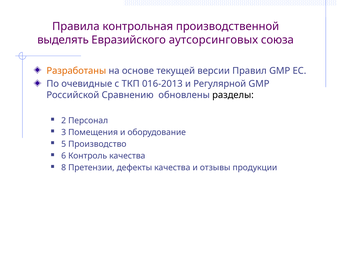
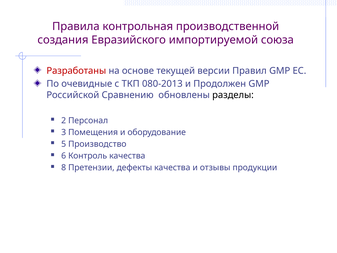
выделять: выделять -> создания (63, 40)
аутсорсинговых: аутсорсинговых -> импортируемой (213, 40)
Разработаны colour: orange -> red (76, 71)
016-2013: 016-2013 -> 080-2013 (162, 84)
Регулярной: Регулярной -> Продолжен (220, 84)
